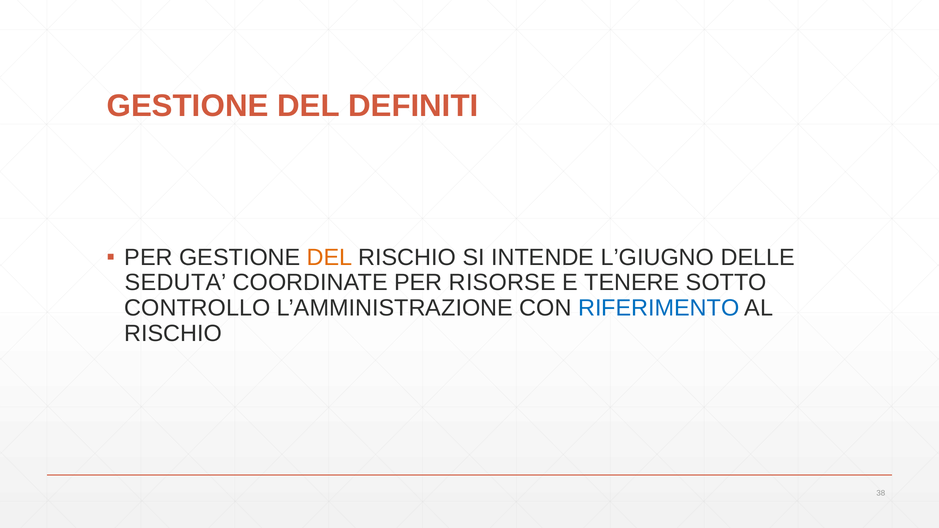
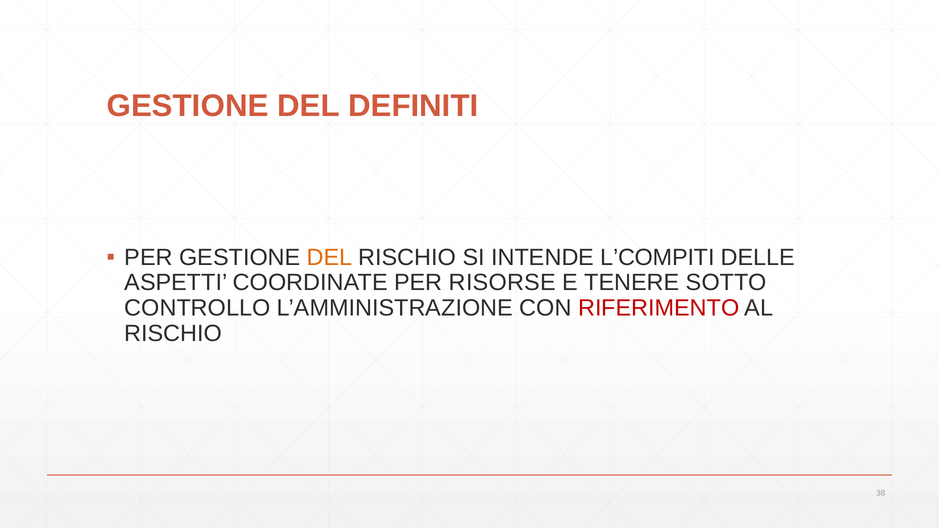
L’GIUGNO: L’GIUGNO -> L’COMPITI (657, 257)
SEDUTA: SEDUTA -> ASPETTI (176, 283)
RIFERIMENTO colour: blue -> red (659, 308)
